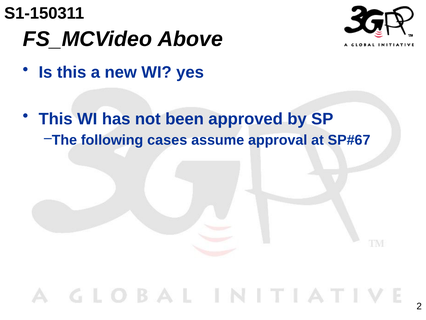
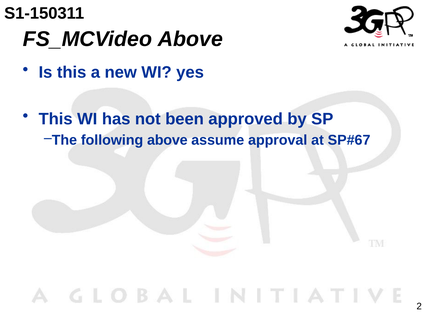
following cases: cases -> above (167, 140)
